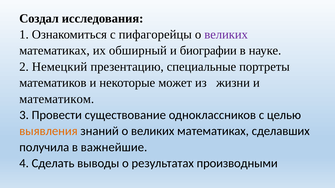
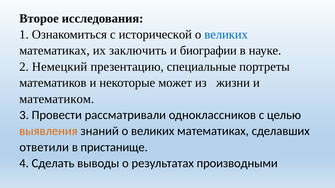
Создал: Создал -> Второе (39, 18)
пифагорейцы: пифагорейцы -> исторической (155, 35)
великих colour: purple -> blue (226, 35)
обширный: обширный -> заключить (138, 51)
существование: существование -> рассматривали (125, 115)
получила: получила -> ответили (44, 147)
важнейшие: важнейшие -> пристанище (114, 147)
